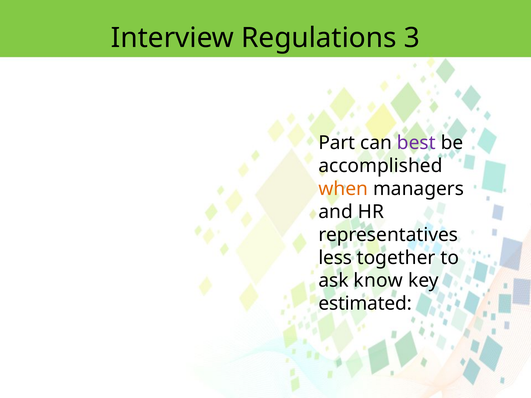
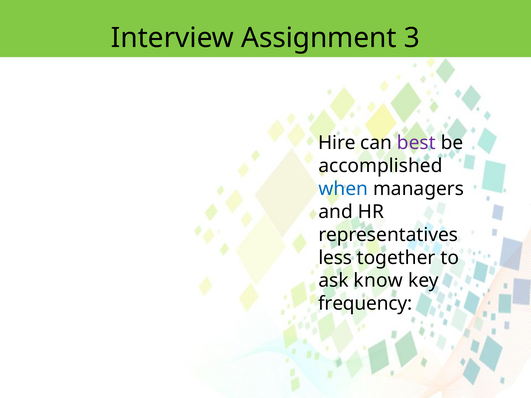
Regulations: Regulations -> Assignment (319, 38)
Part: Part -> Hire (337, 143)
when colour: orange -> blue (343, 189)
estimated: estimated -> frequency (365, 304)
